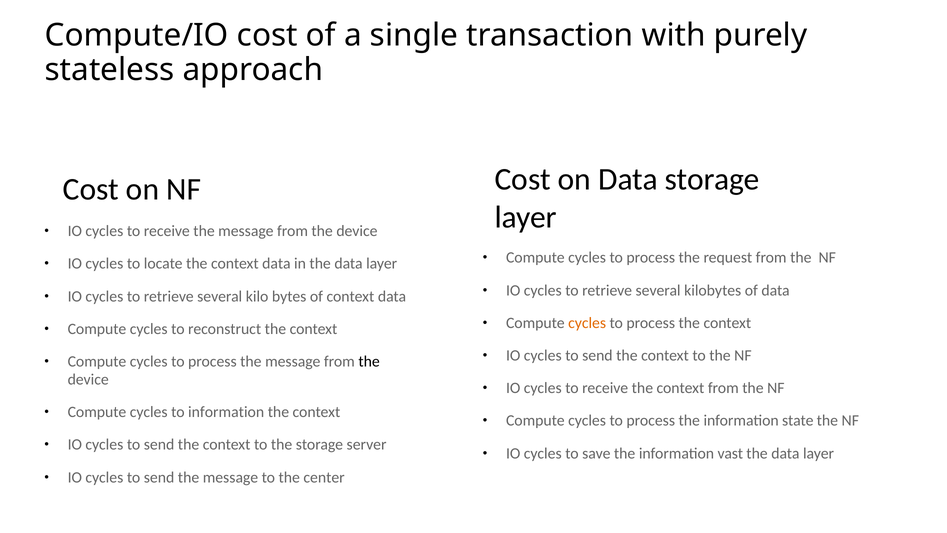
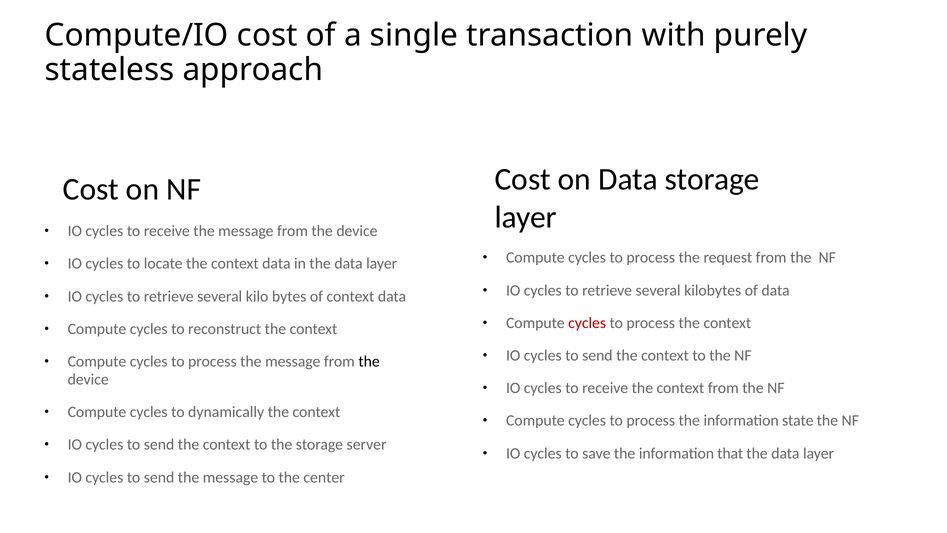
cycles colour: orange -> red (587, 323)
to information: information -> dynamically (226, 412)
vast: vast -> that (730, 453)
